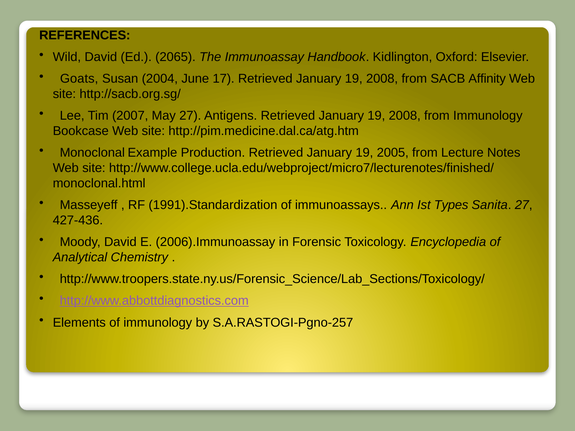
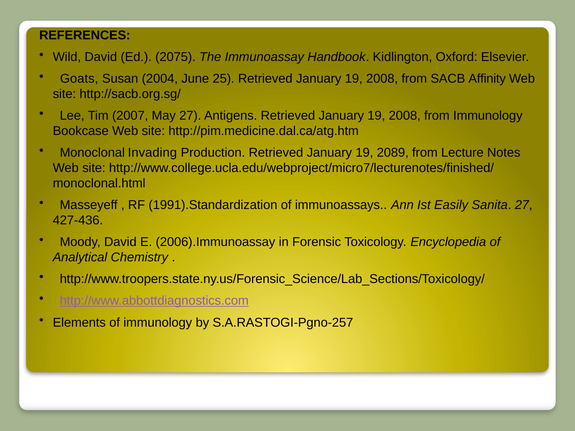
2065: 2065 -> 2075 (175, 57)
17: 17 -> 25 (224, 79)
Example: Example -> Invading (152, 153)
2005: 2005 -> 2089 (393, 153)
Types: Types -> Easily (451, 205)
